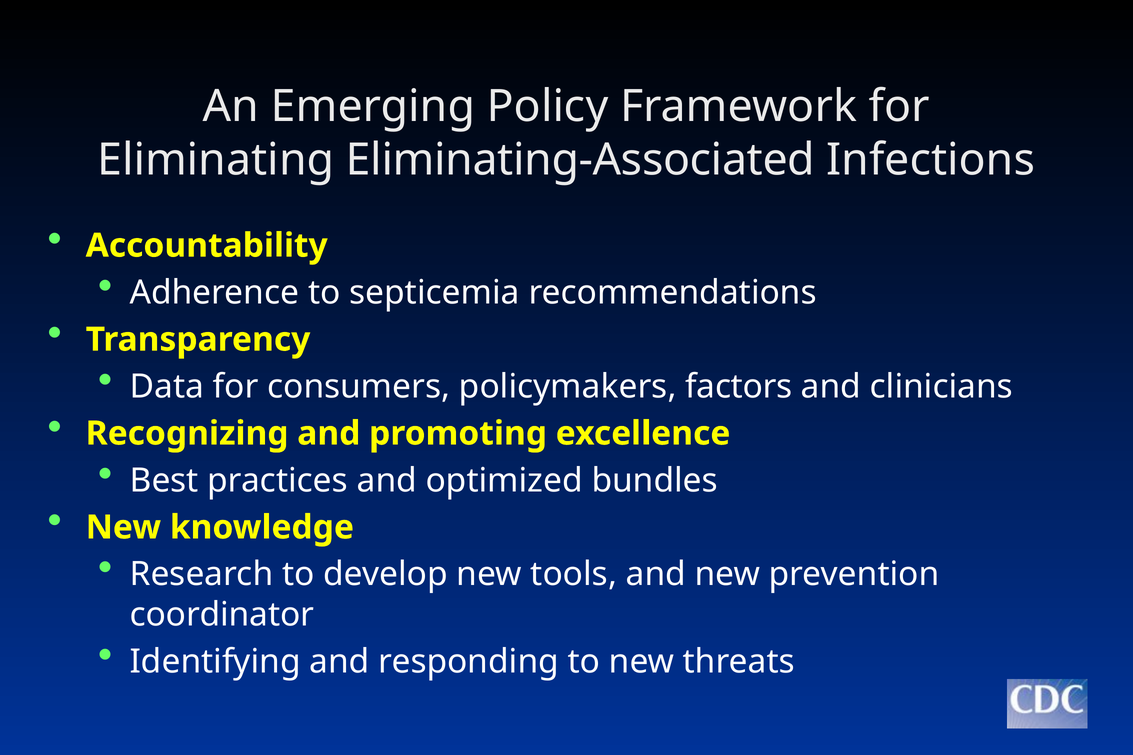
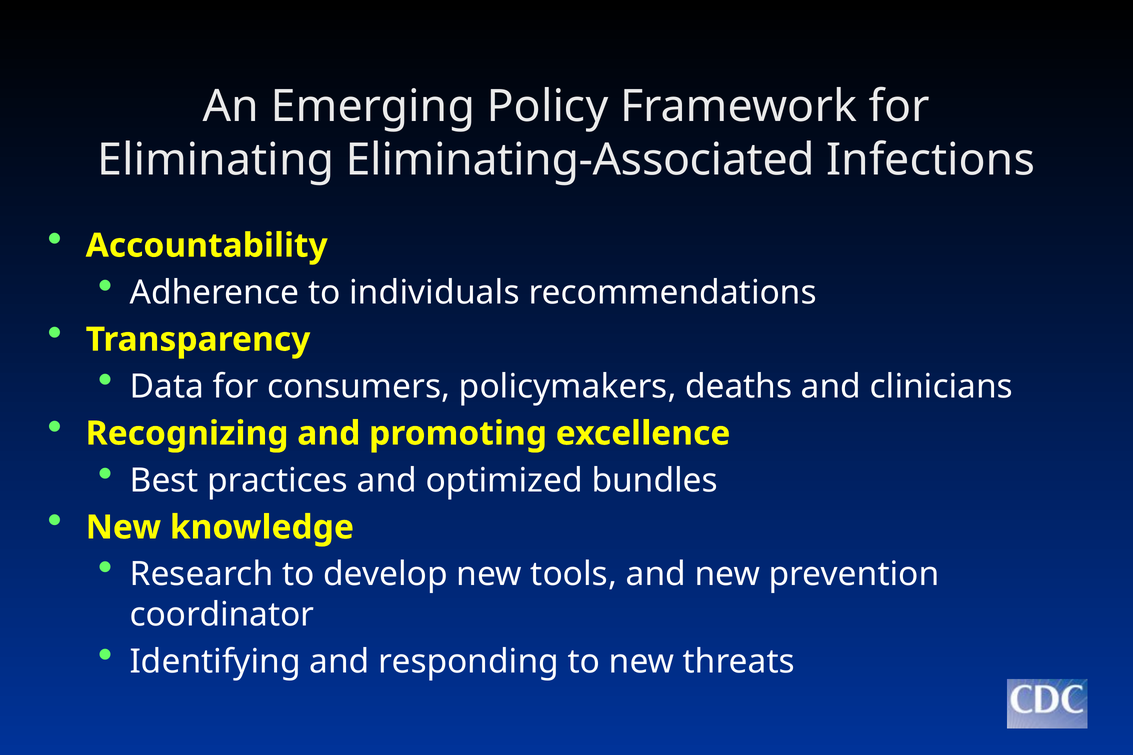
septicemia: septicemia -> individuals (434, 293)
factors: factors -> deaths (739, 387)
